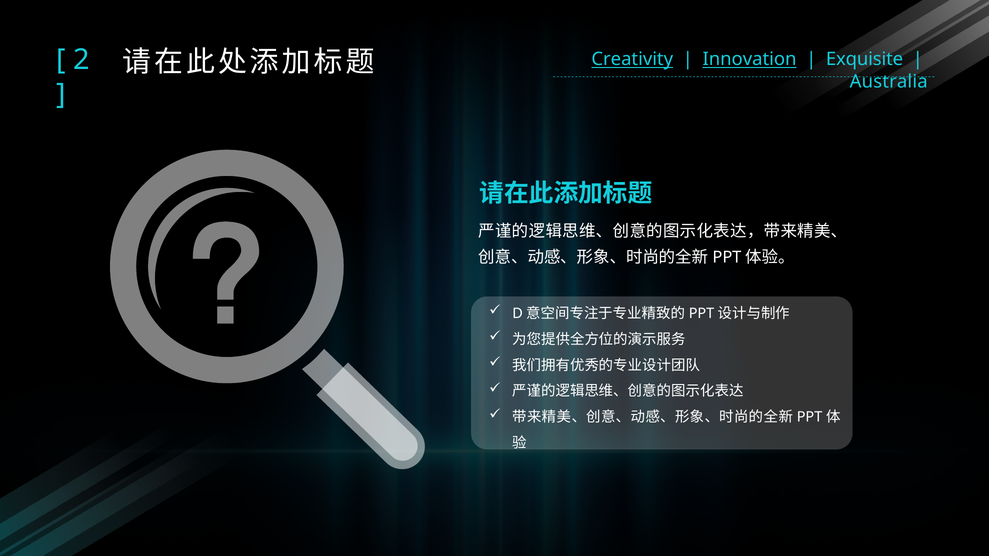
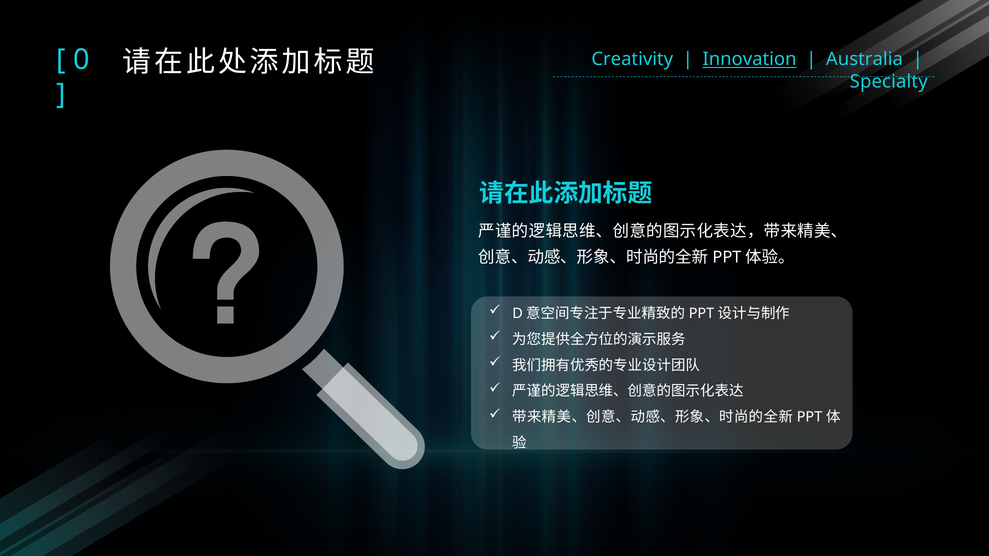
Creativity underline: present -> none (632, 59)
Exquisite: Exquisite -> Australia (864, 59)
2: 2 -> 0 (82, 60)
Australia: Australia -> Specialty (889, 82)
